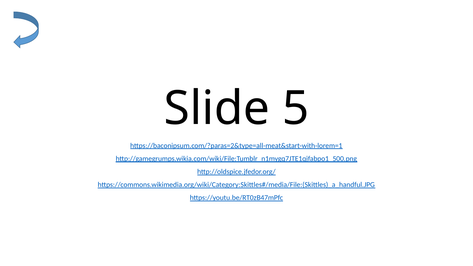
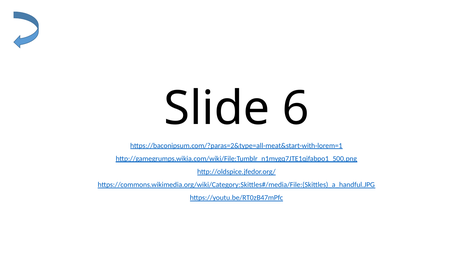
5: 5 -> 6 (296, 109)
